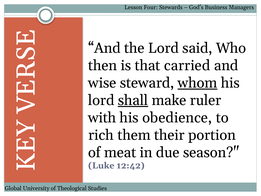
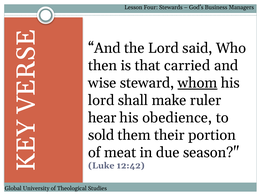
shall underline: present -> none (133, 100)
with: with -> hear (102, 118)
rich: rich -> sold (101, 135)
